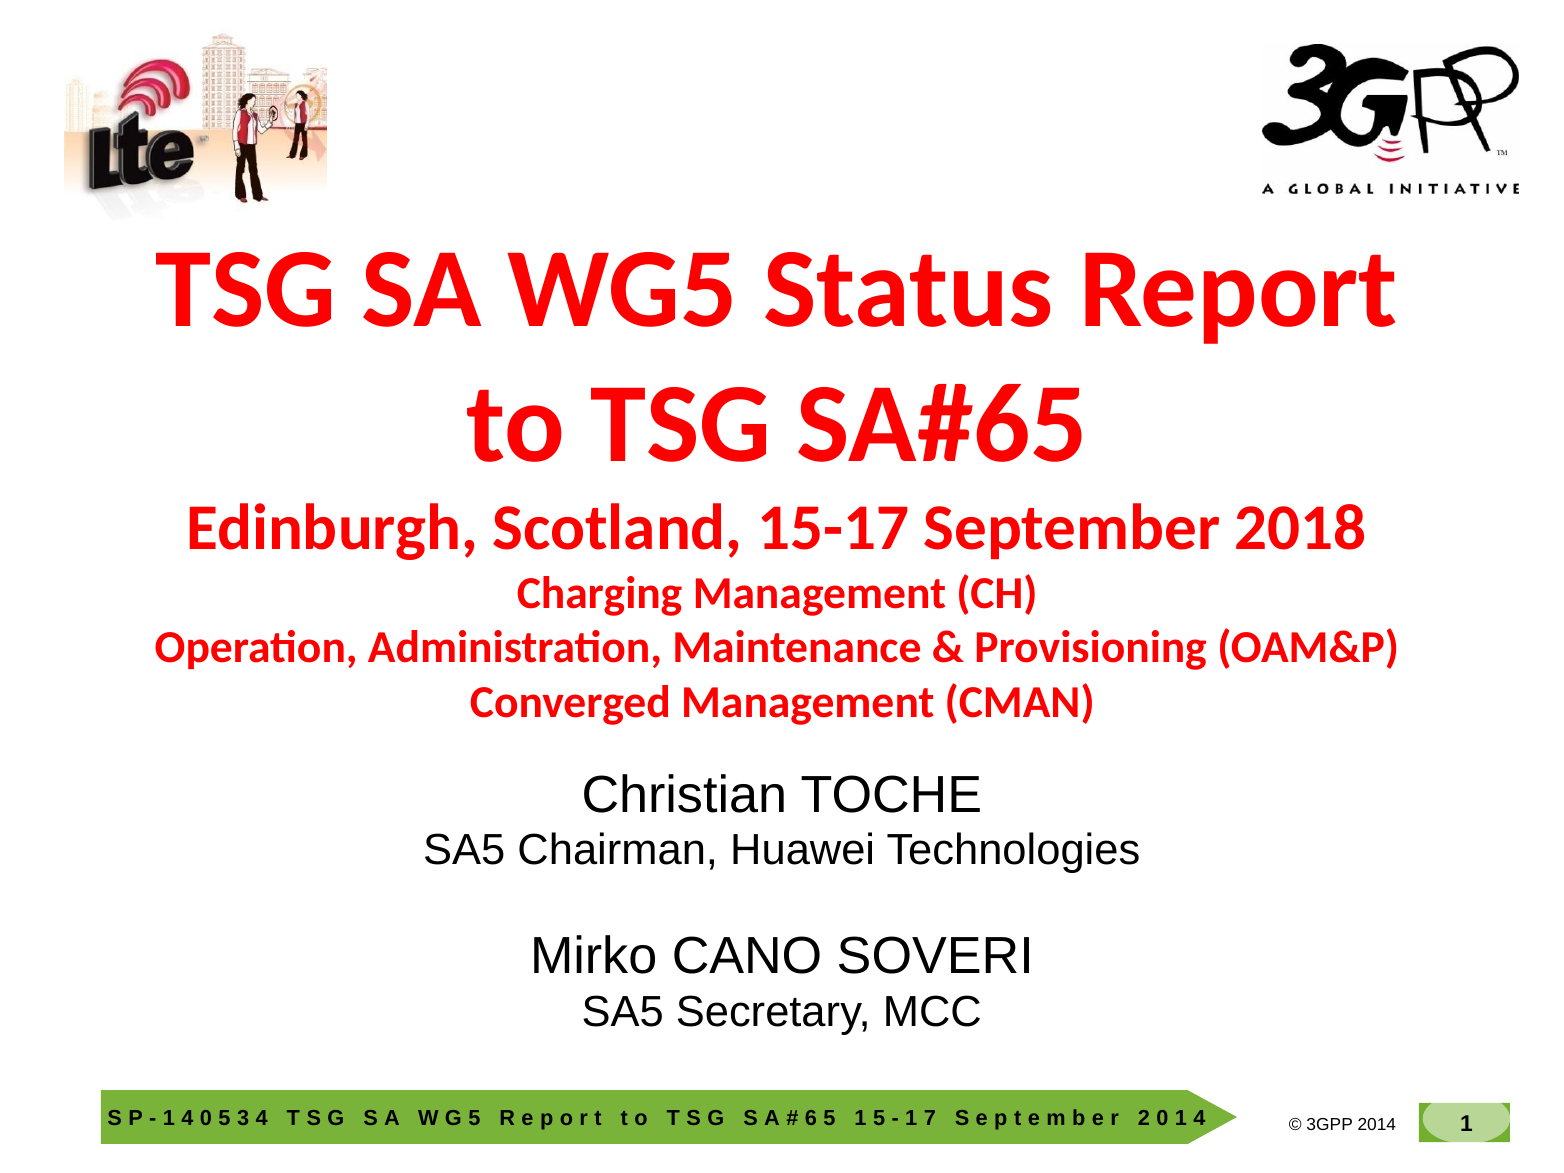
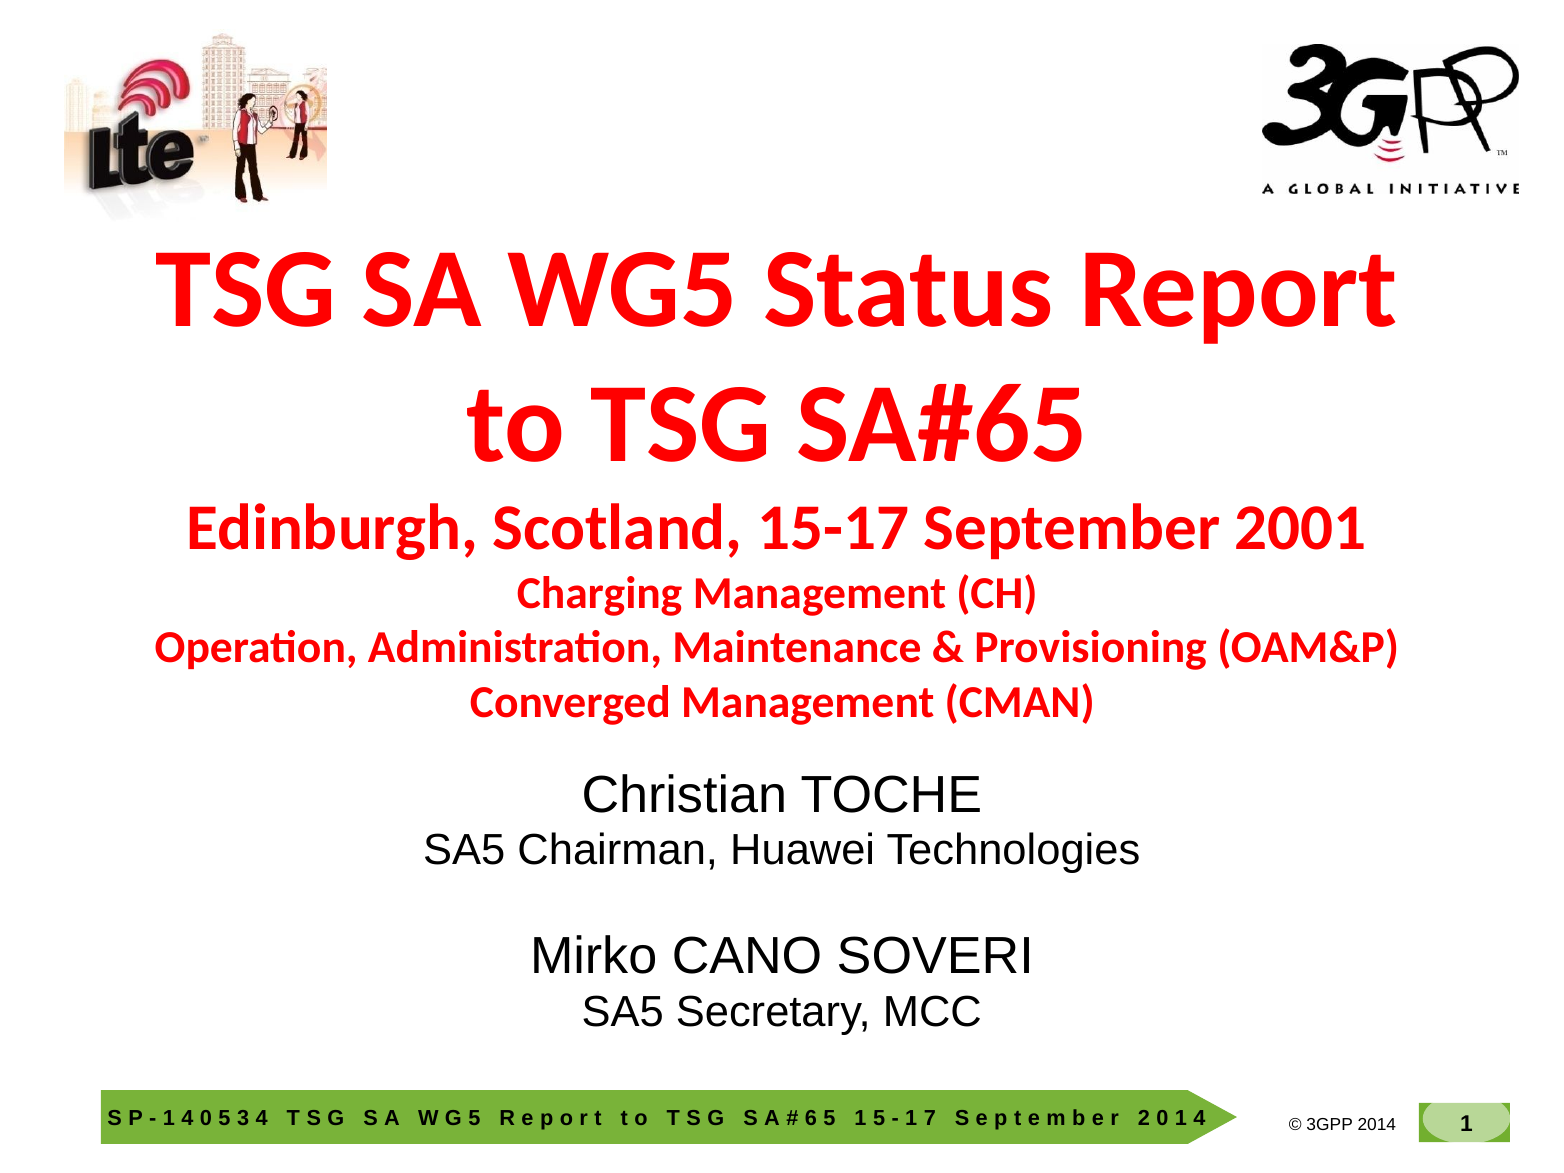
2018: 2018 -> 2001 (1301, 528)
